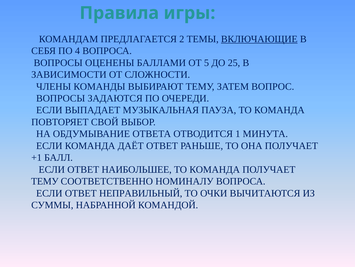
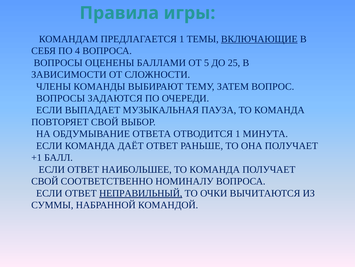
ПРЕДЛАГАЕТСЯ 2: 2 -> 1 (182, 39)
ТЕМУ: ТЕМУ -> СВОЙ (45, 181)
НЕПРАВИЛЬНЫЙ underline: none -> present (141, 193)
